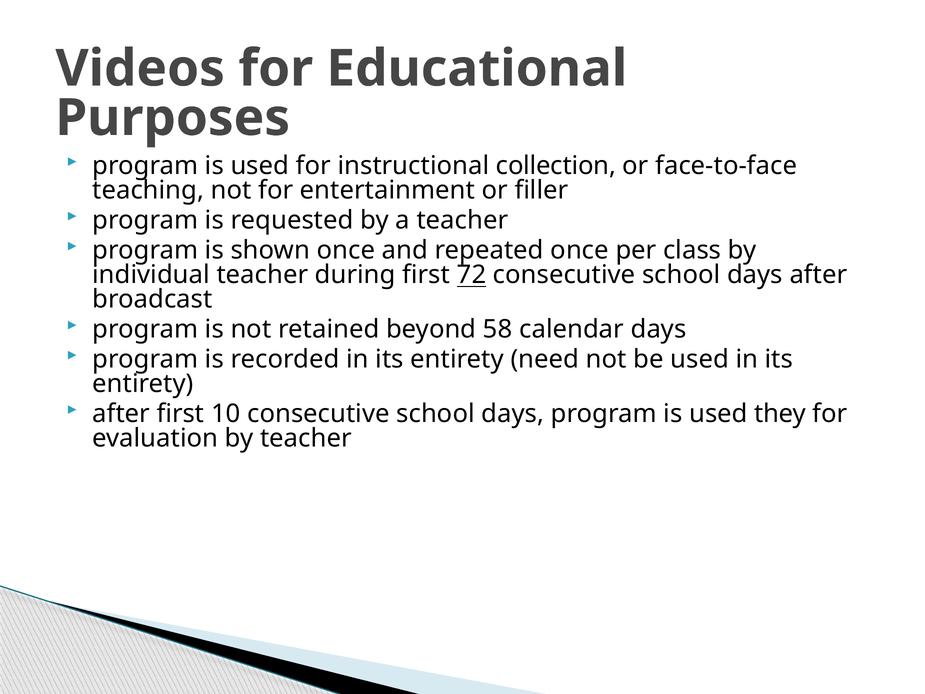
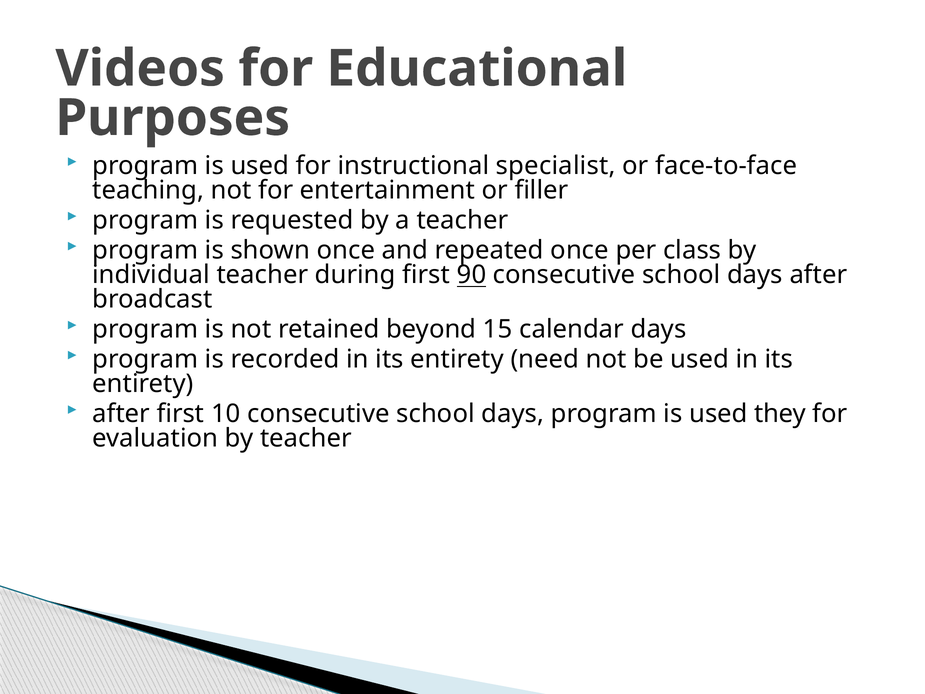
collection: collection -> specialist (556, 166)
72: 72 -> 90 (472, 275)
58: 58 -> 15 (498, 329)
